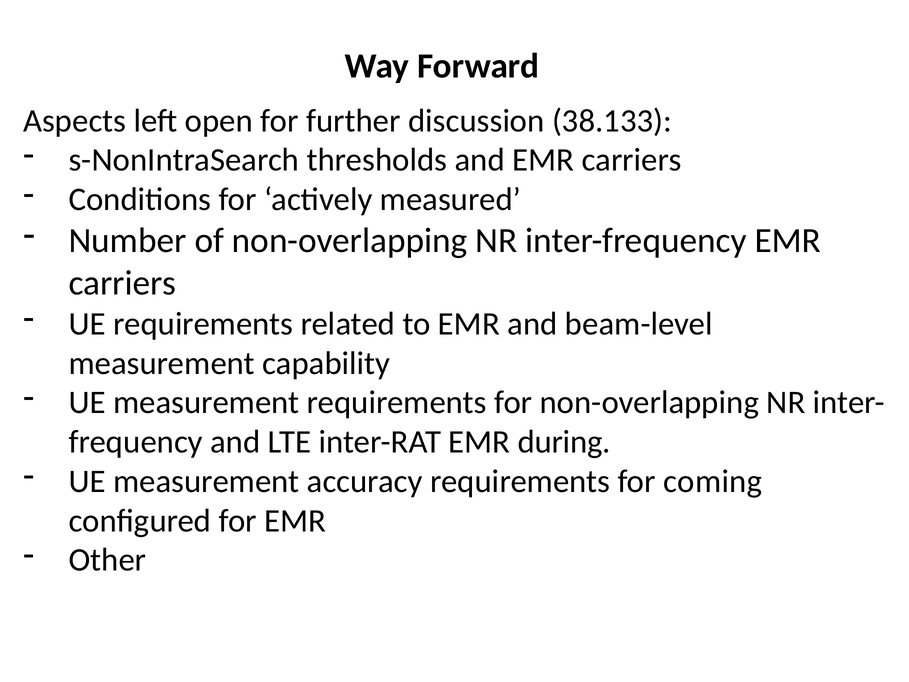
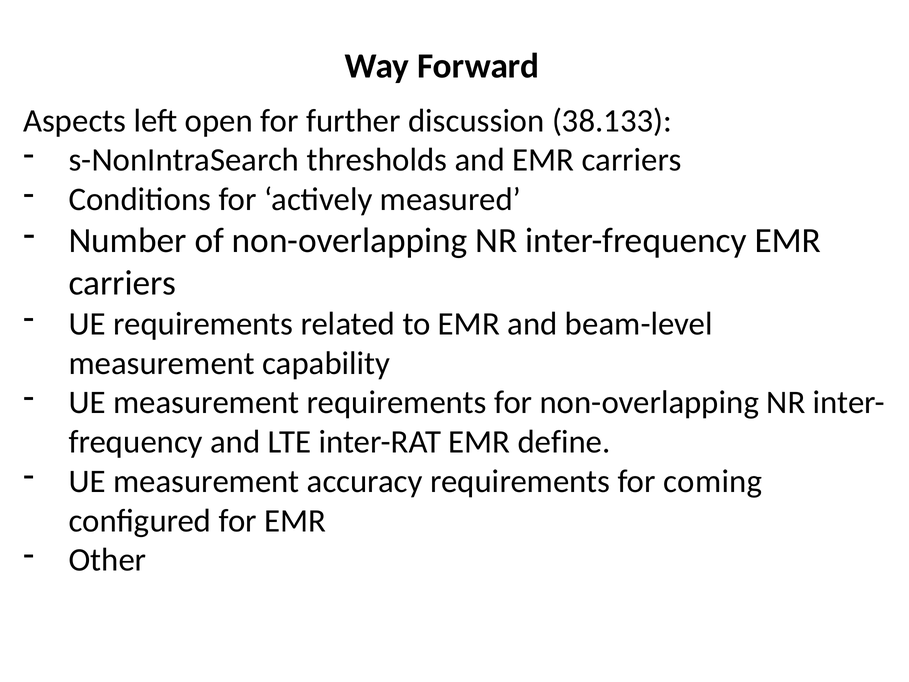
during: during -> define (564, 442)
